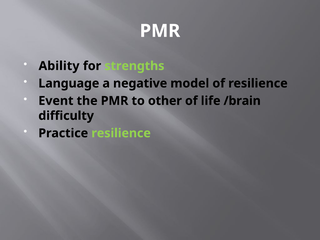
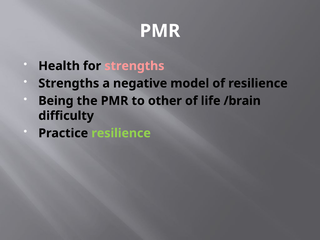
Ability: Ability -> Health (59, 66)
strengths colour: light green -> pink (134, 66)
Language: Language -> Strengths (69, 83)
Event: Event -> Being (56, 101)
